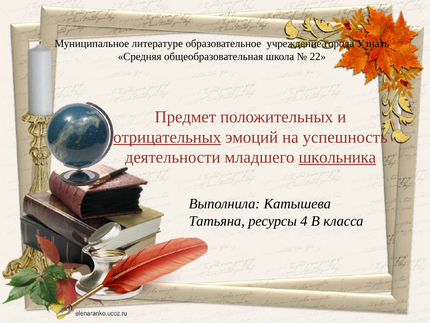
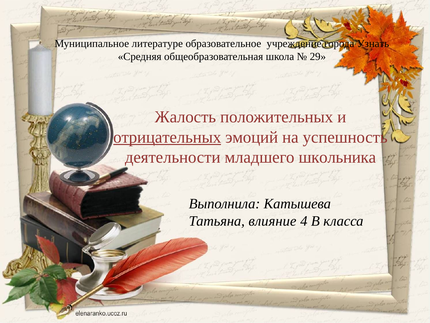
22: 22 -> 29 (318, 56)
Предмет: Предмет -> Жалость (185, 117)
школьника underline: present -> none (337, 157)
ресурсы: ресурсы -> влияние (272, 221)
